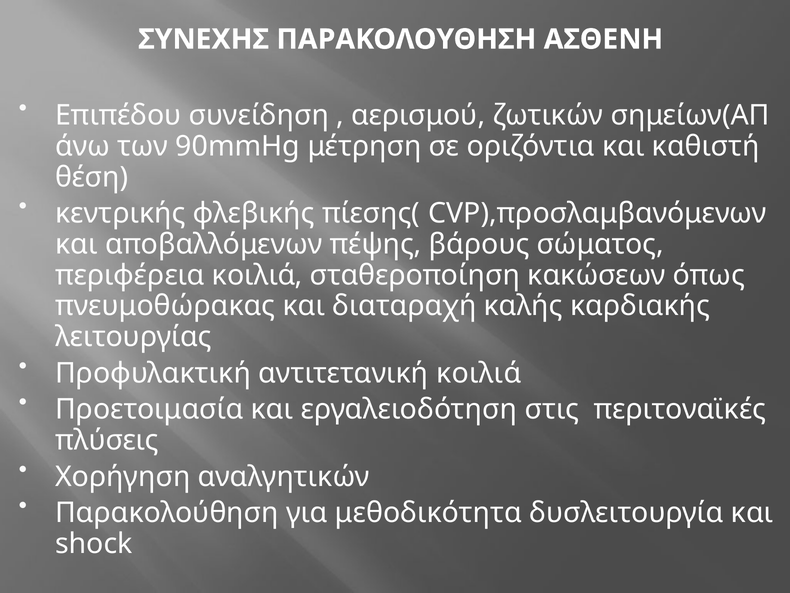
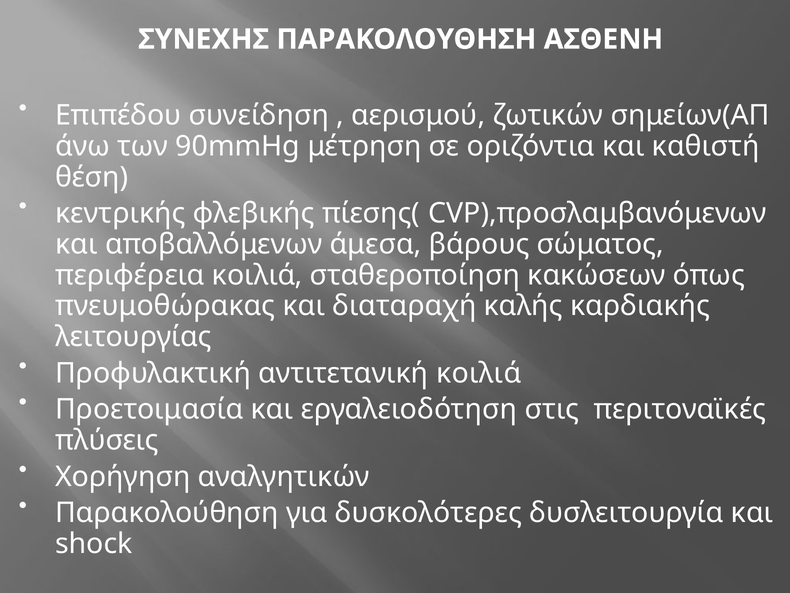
πέψης: πέψης -> άμεσα (376, 244)
μεθοδικότητα: μεθοδικότητα -> δυσκολότερες (428, 513)
